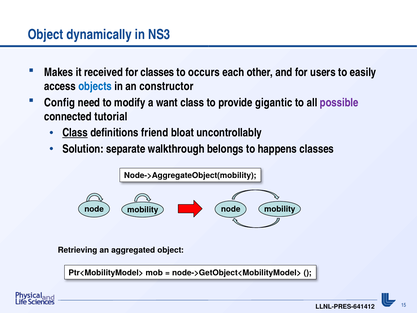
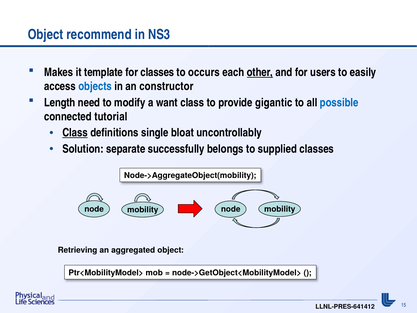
dynamically: dynamically -> recommend (99, 34)
received: received -> template (104, 72)
other underline: none -> present (260, 72)
Config: Config -> Length (60, 103)
possible colour: purple -> blue (339, 103)
friend: friend -> single (155, 133)
walkthrough: walkthrough -> successfully (176, 149)
happens: happens -> supplied (277, 149)
